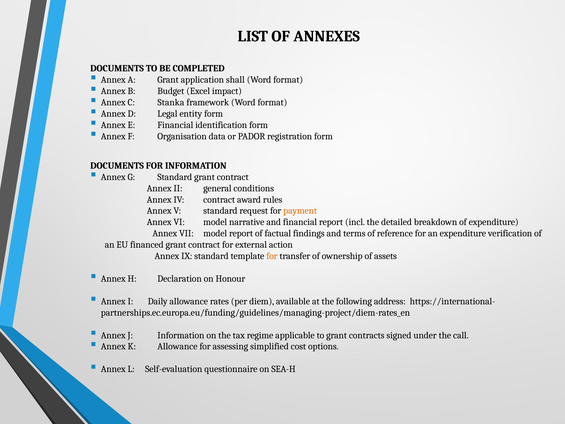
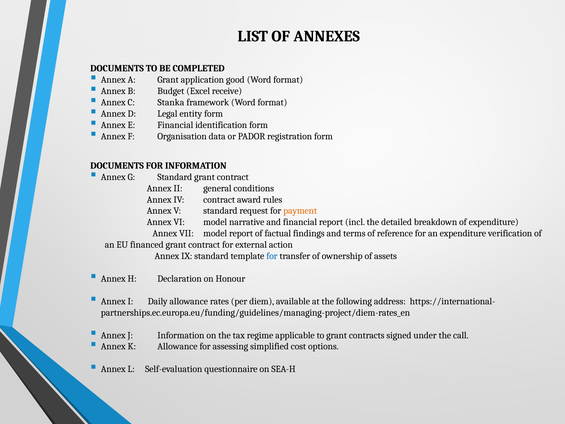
shall: shall -> good (235, 80)
impact: impact -> receive (227, 91)
for colour: orange -> blue (272, 256)
